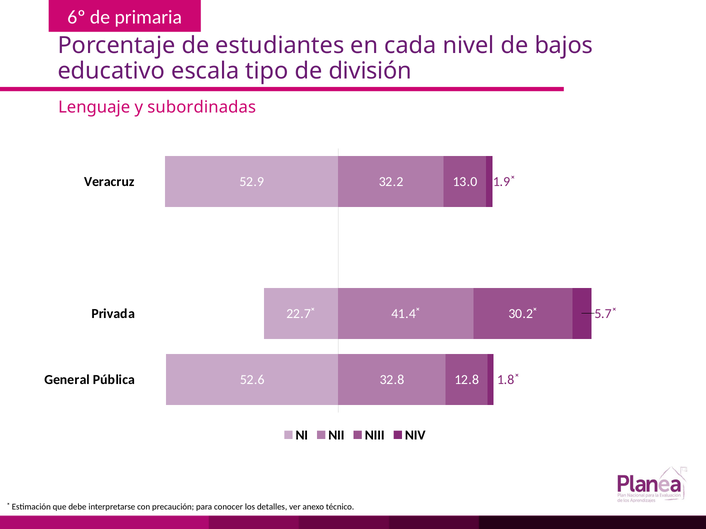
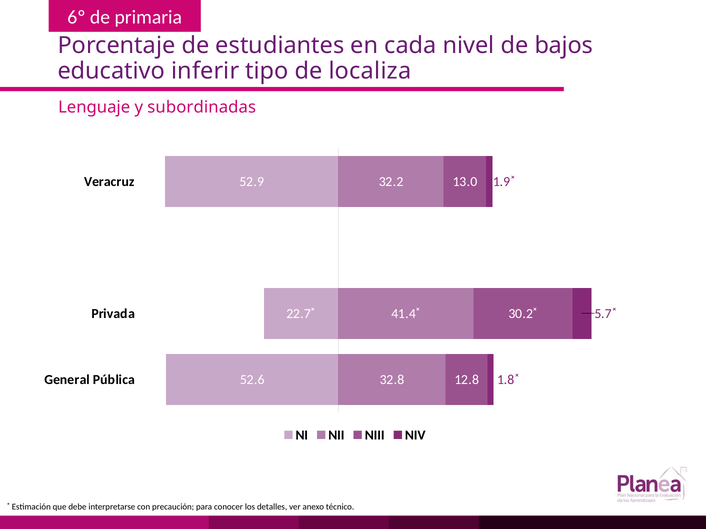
escala: escala -> inferir (205, 71)
división: división -> localiza (370, 71)
